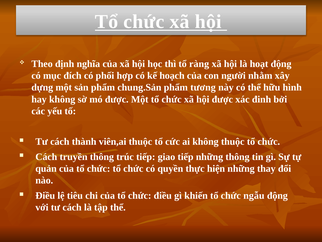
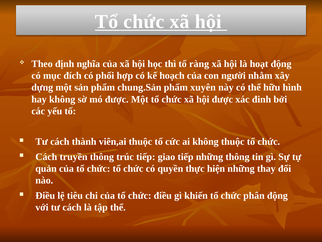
tương: tương -> xuyên (203, 87)
ngẫu: ngẫu -> phân (254, 195)
